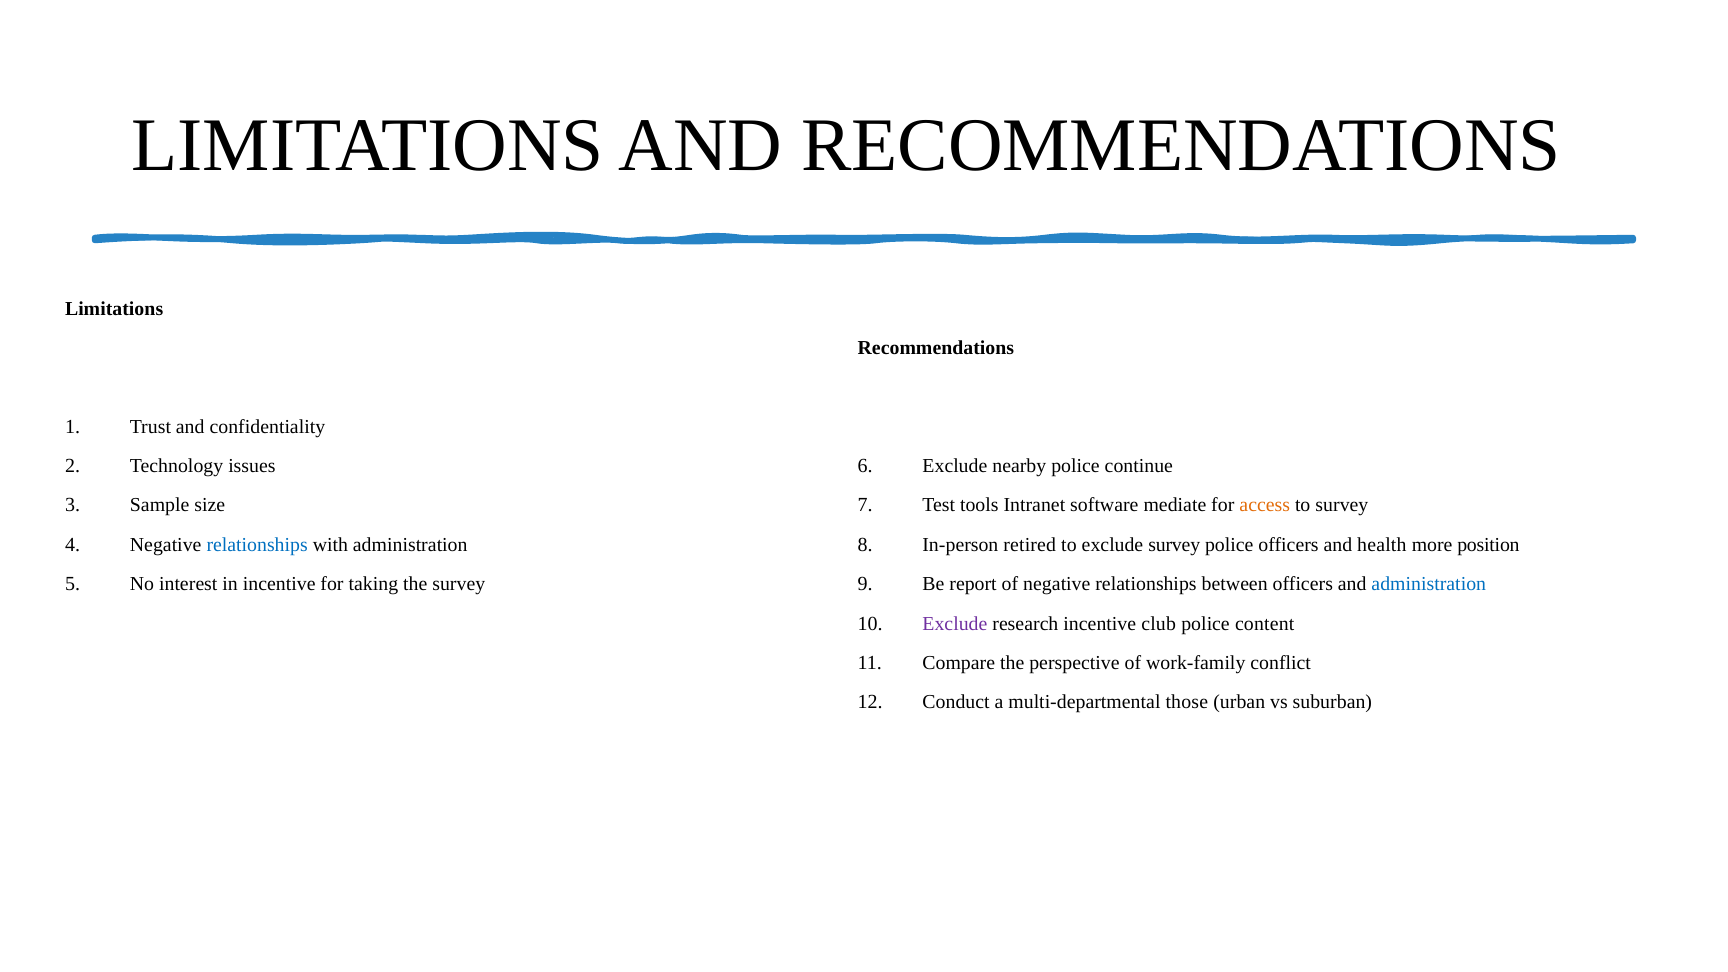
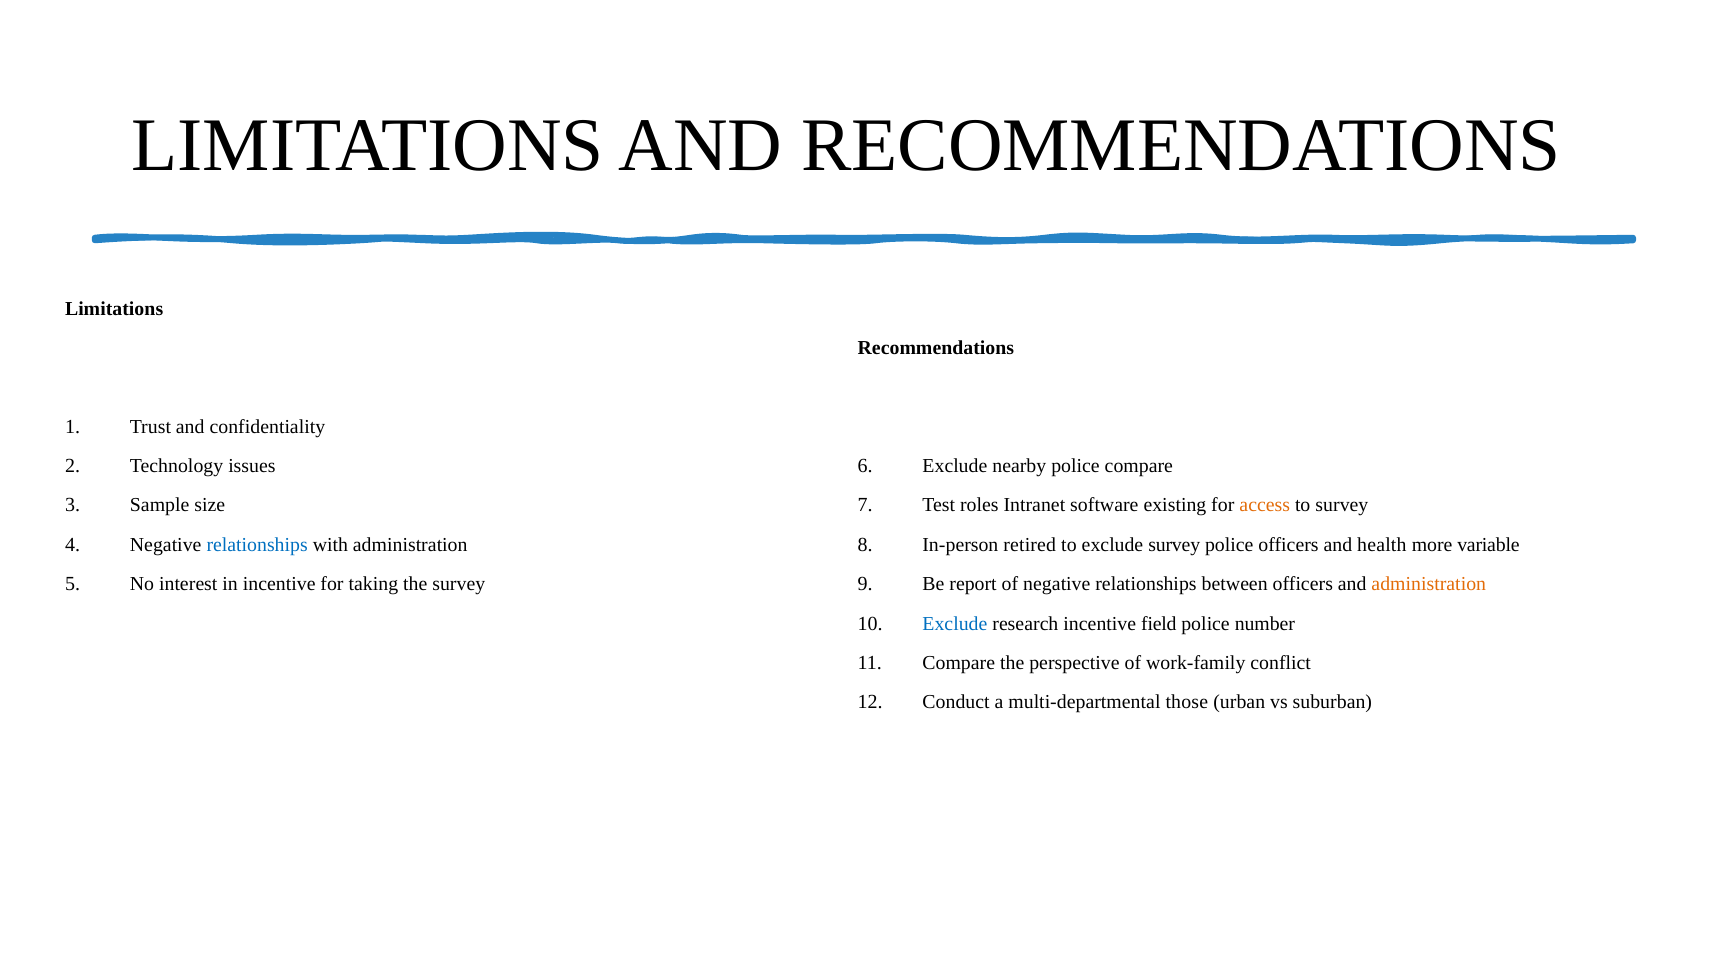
police continue: continue -> compare (1139, 466)
tools: tools -> roles (979, 505)
mediate: mediate -> existing (1175, 505)
position: position -> variable (1488, 545)
administration colour: blue -> orange (1429, 584)
Exclude colour: purple -> blue (955, 624)
club: club -> field (1159, 624)
content: content -> number (1265, 624)
